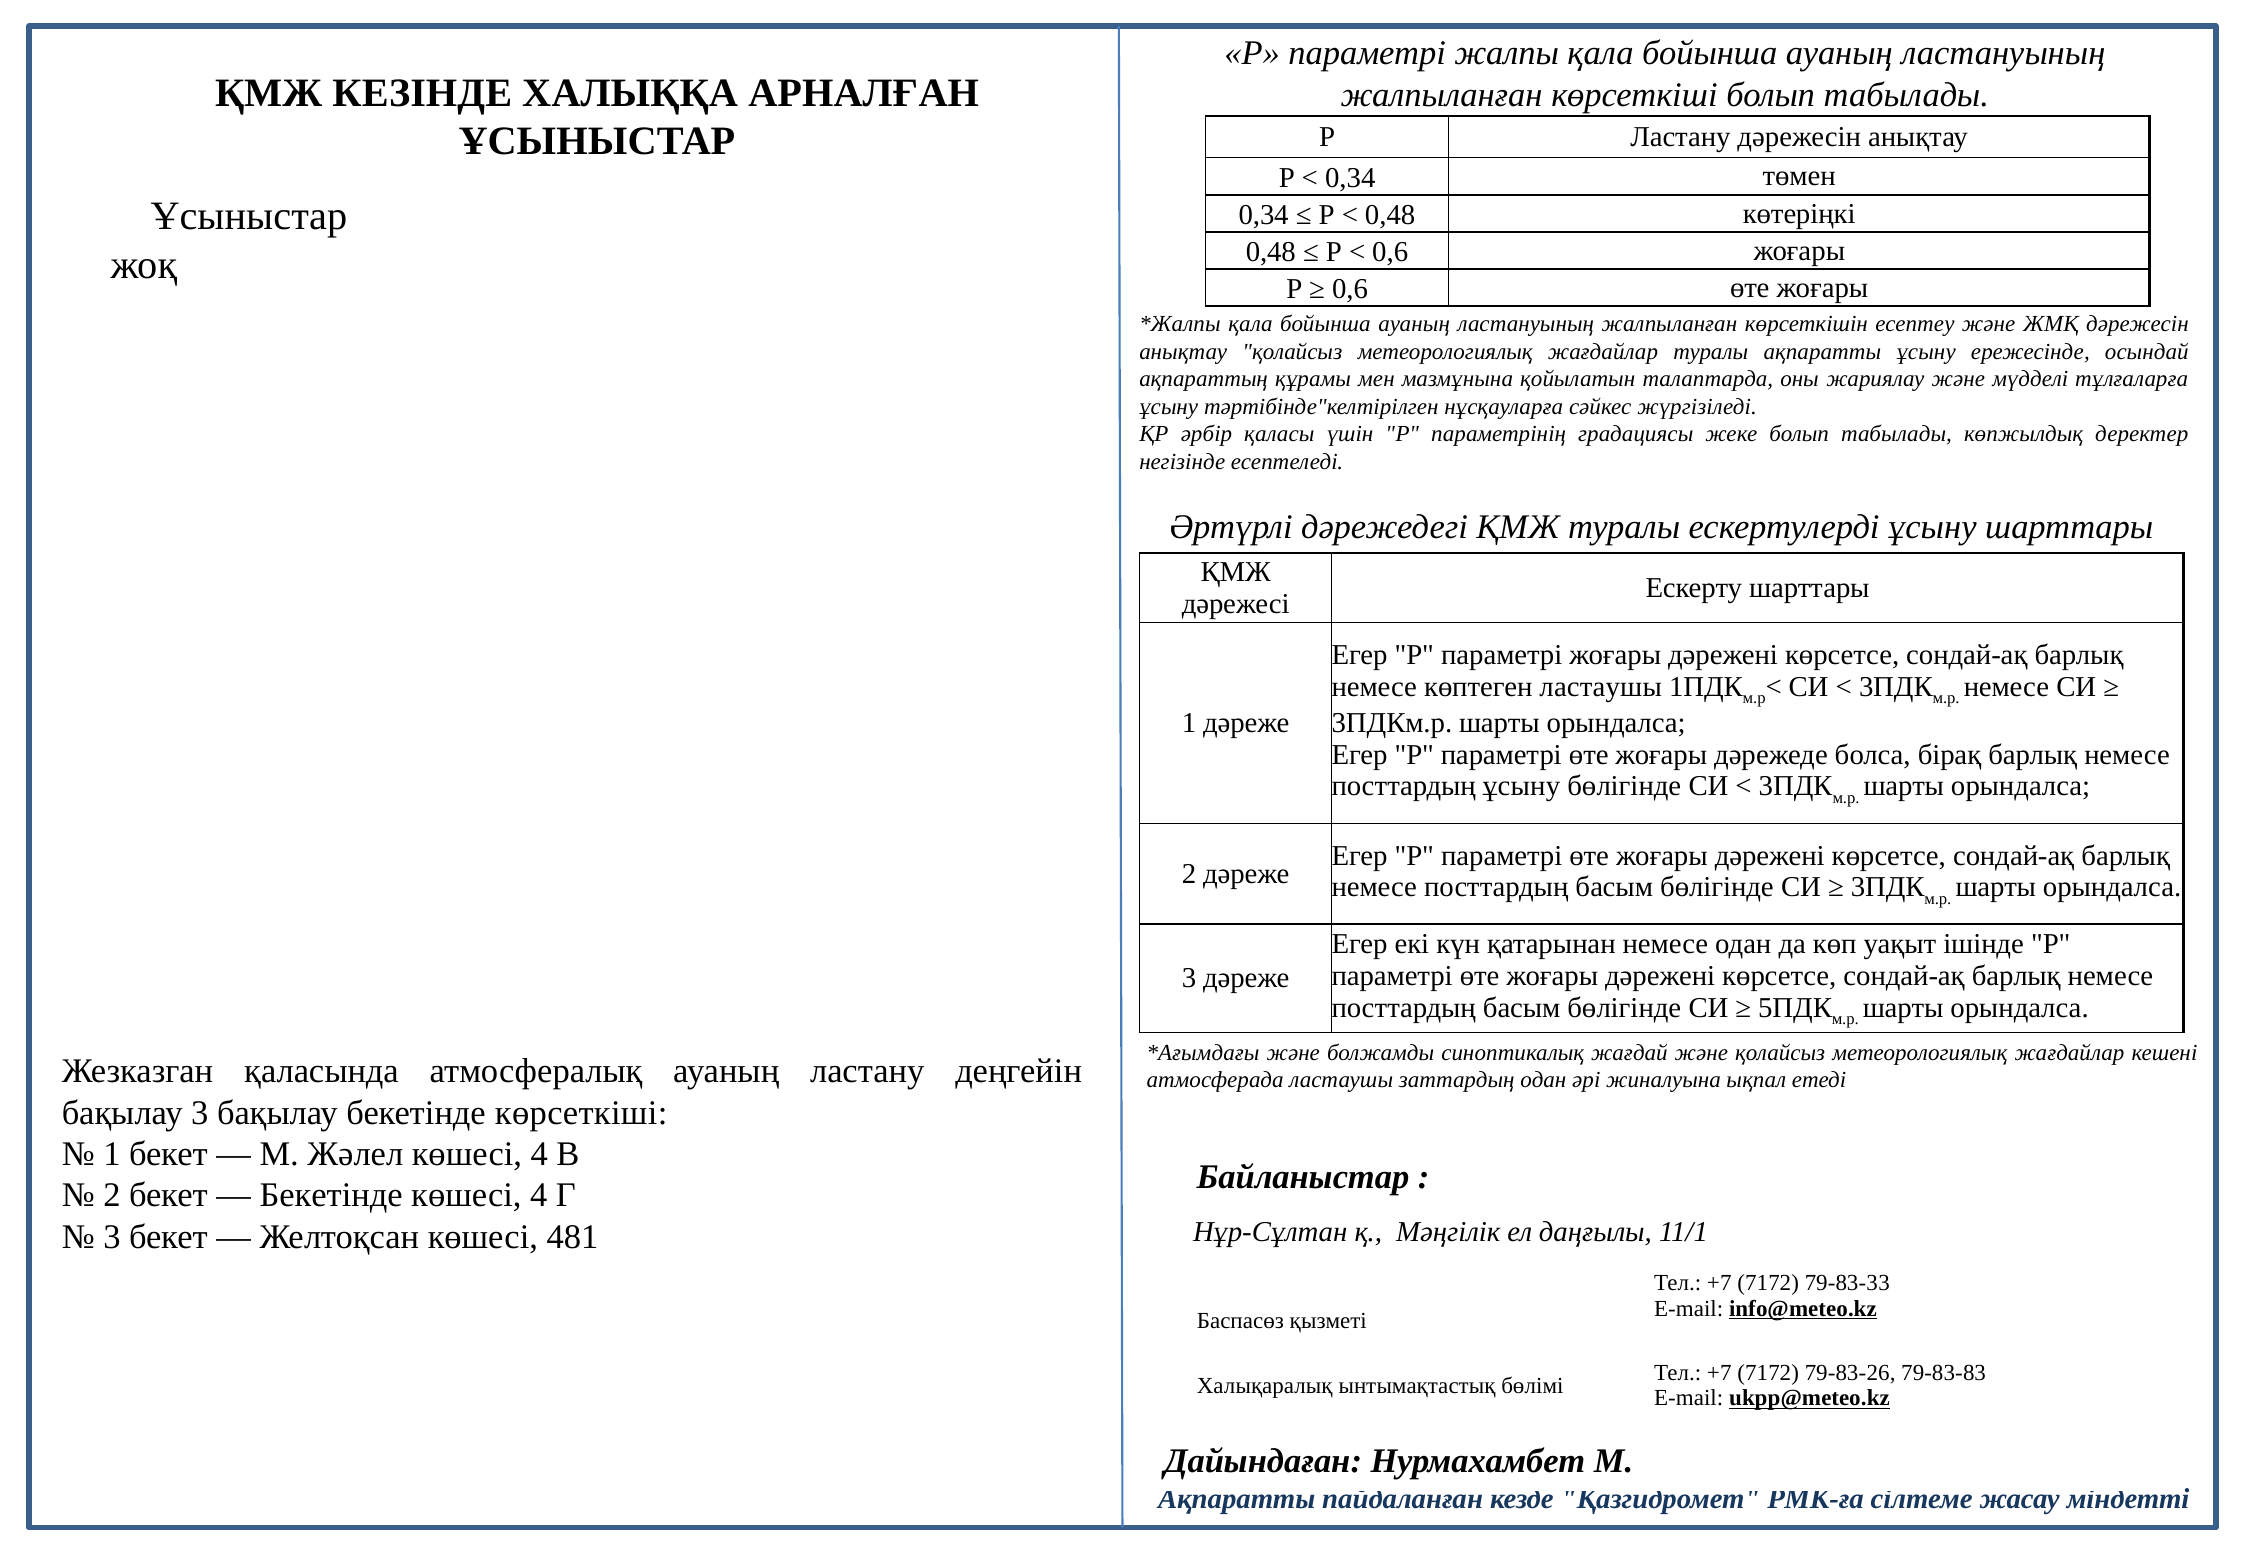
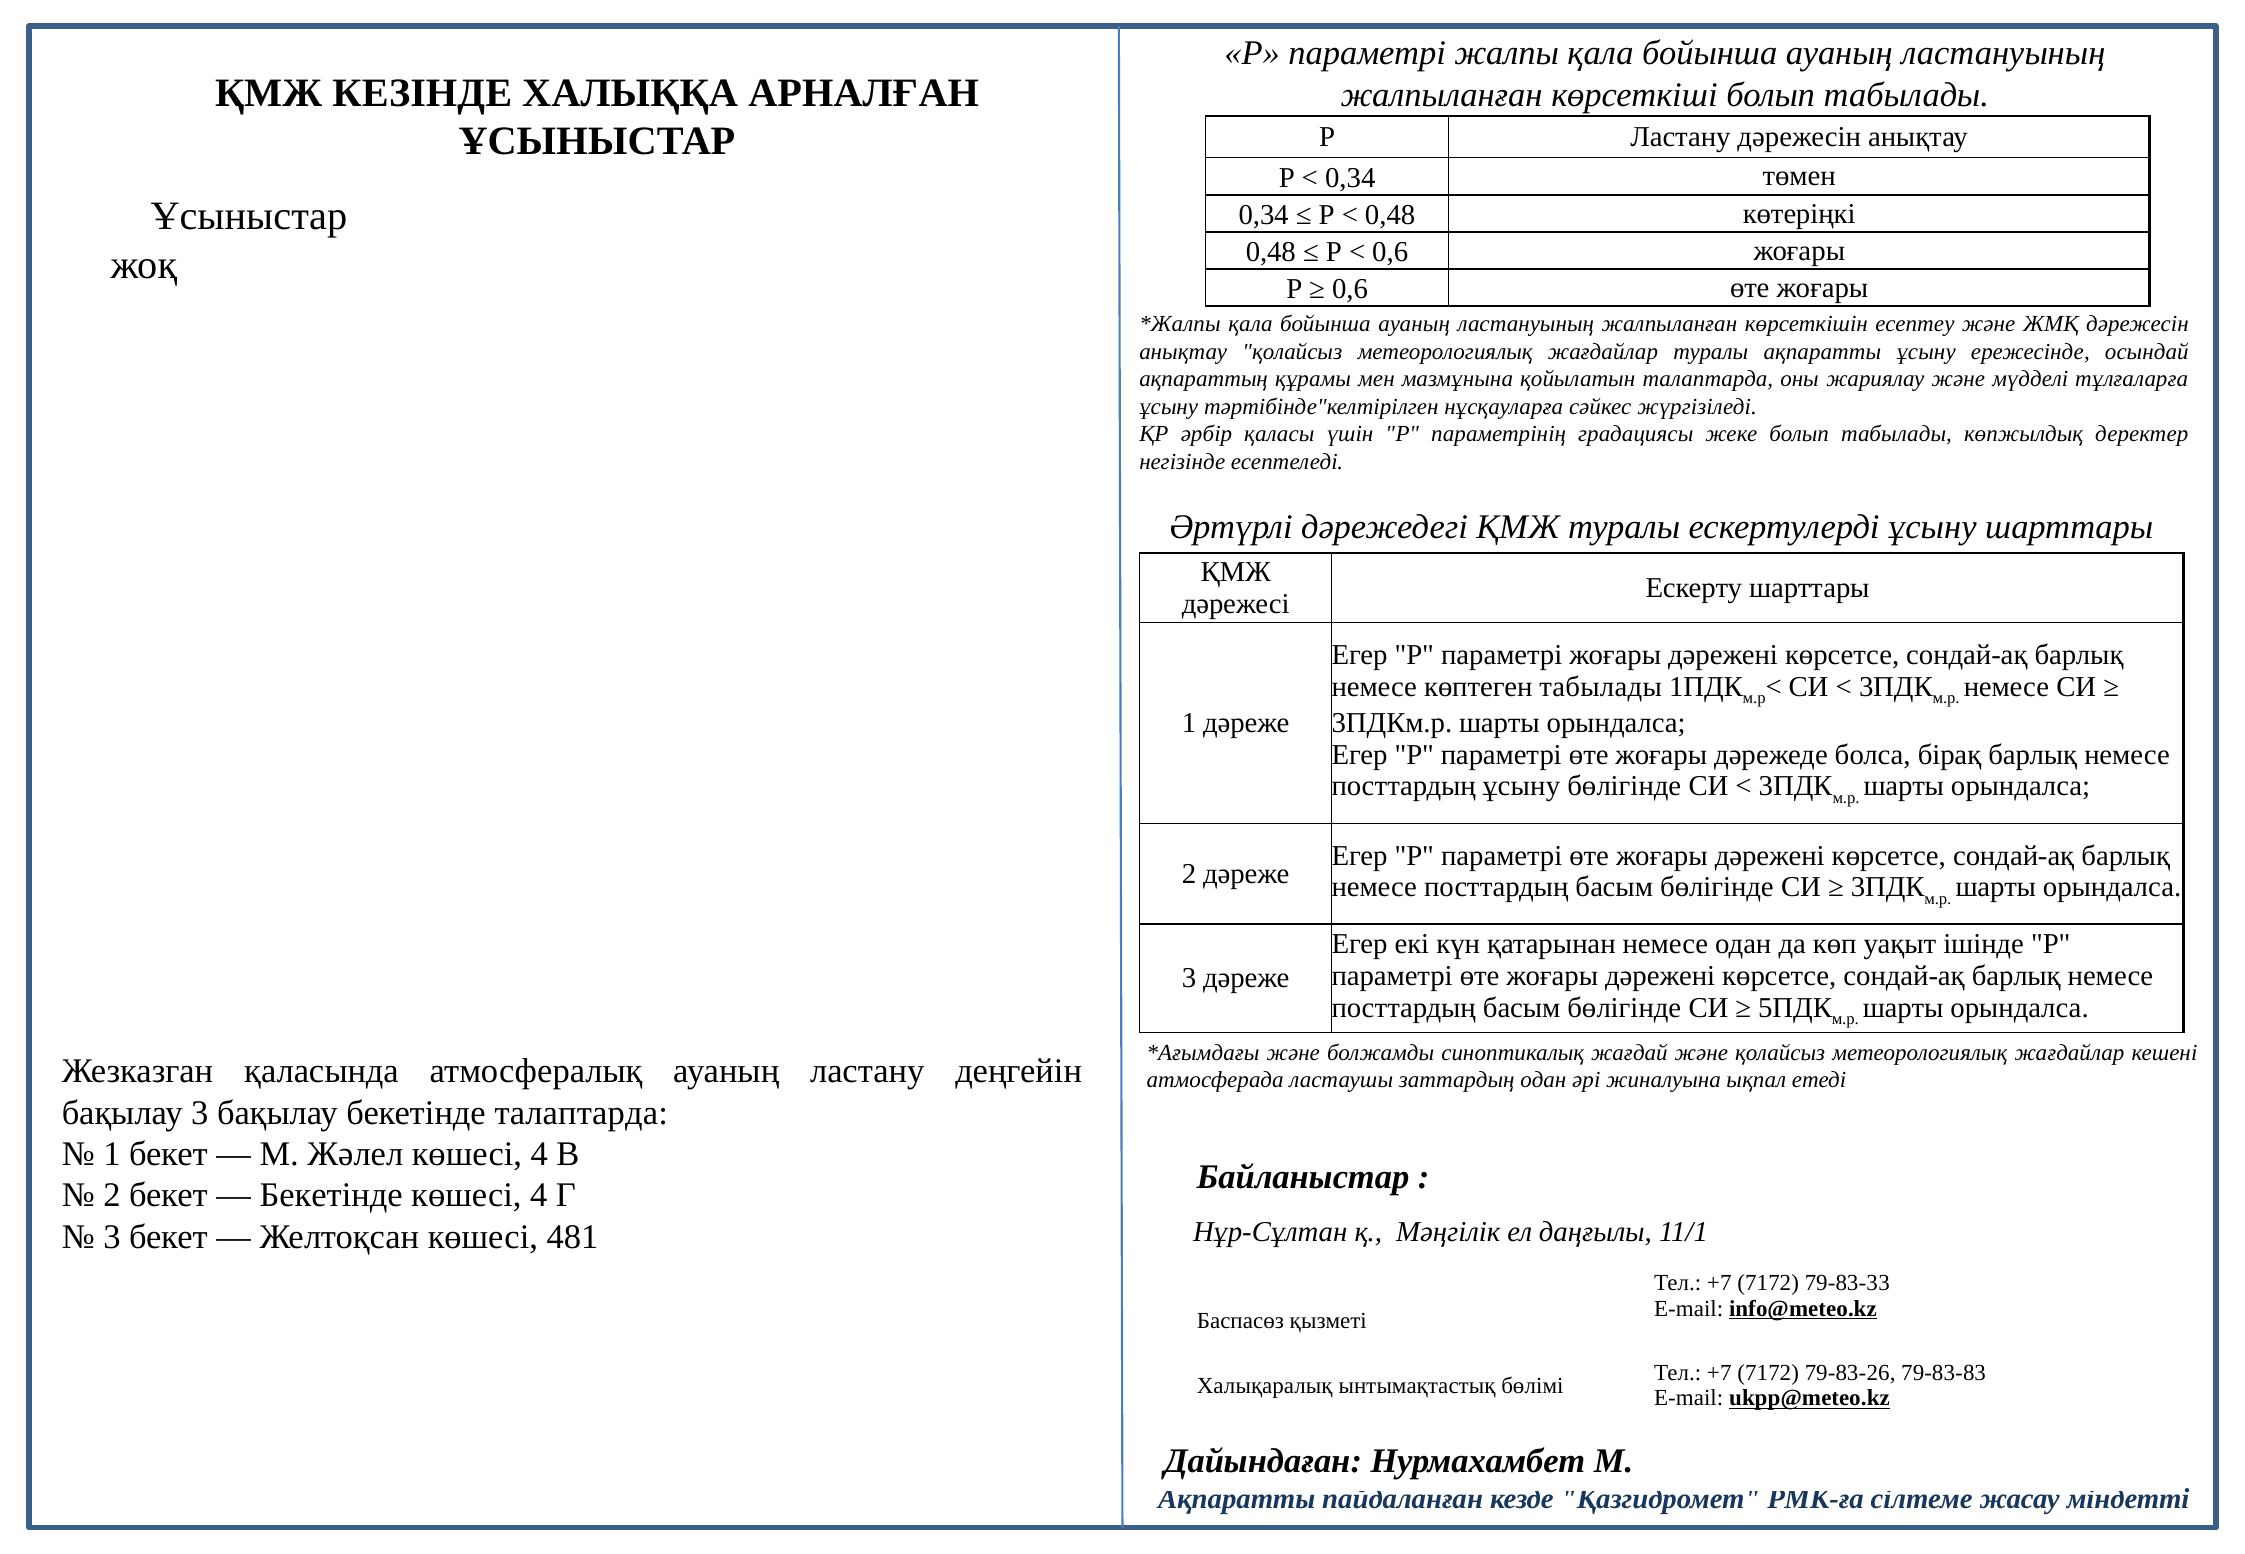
көптеген ластаушы: ластаушы -> табылады (1601, 687)
бекетінде көрсеткіші: көрсеткіші -> талаптарда (581, 1113)
